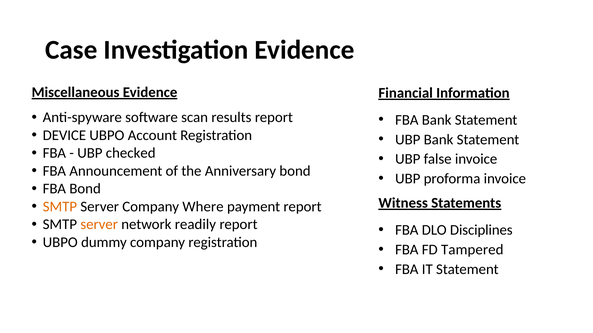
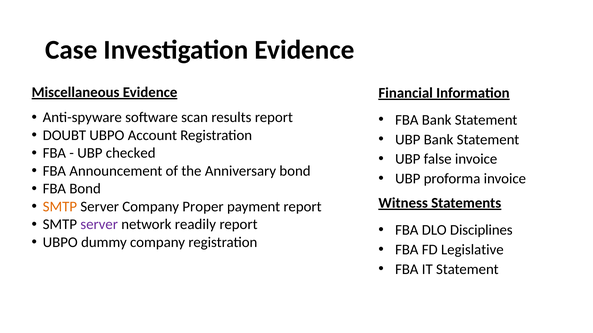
DEVICE: DEVICE -> DOUBT (64, 135)
Where: Where -> Proper (203, 207)
server colour: orange -> purple (99, 225)
Tampered: Tampered -> Legislative (472, 250)
